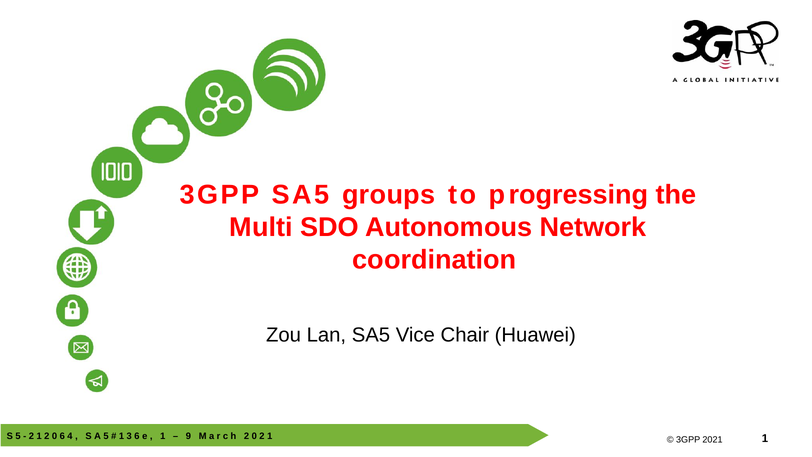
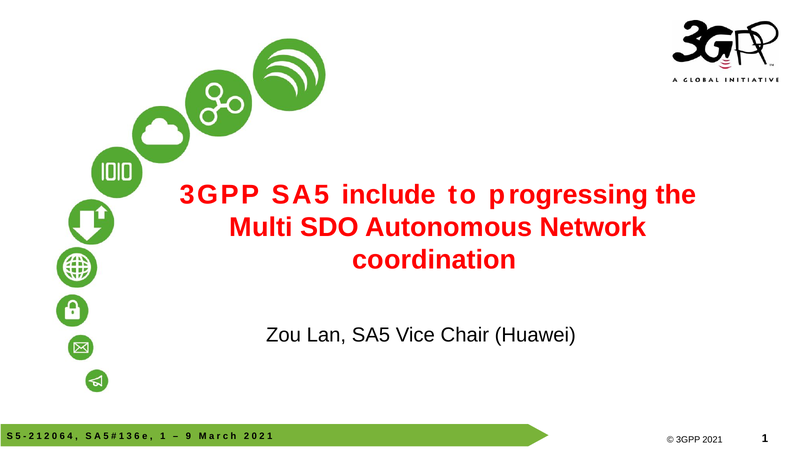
groups: groups -> include (389, 195)
